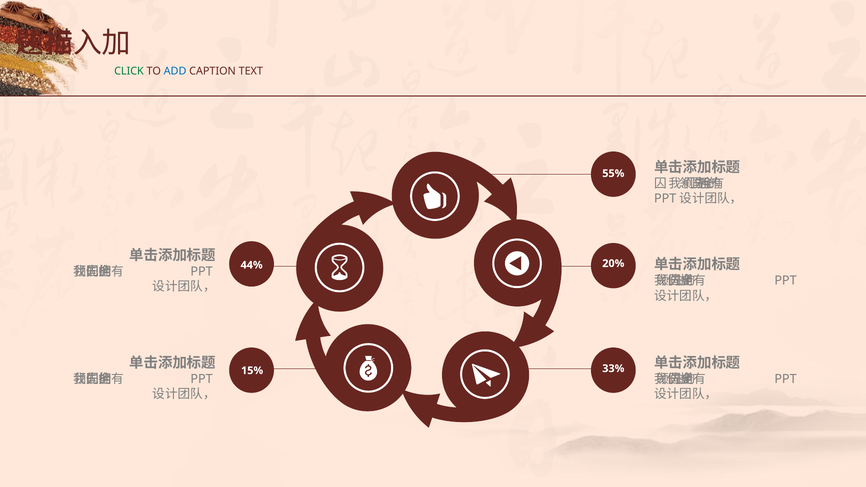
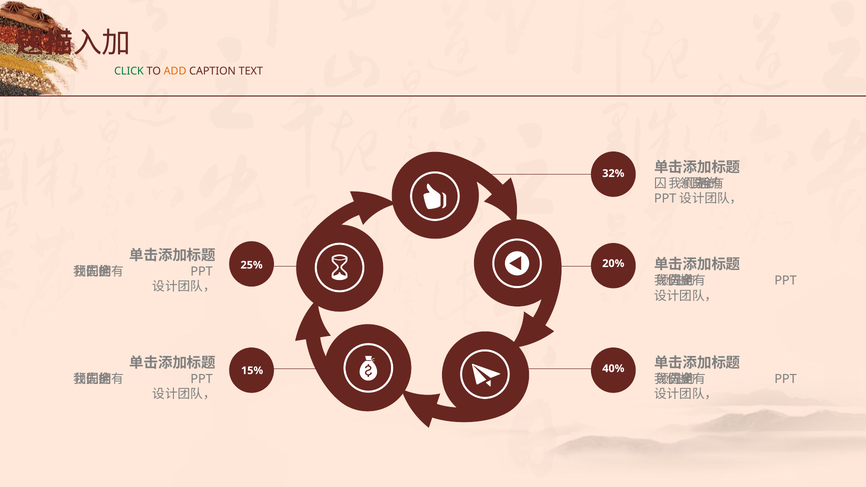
ADD colour: blue -> orange (175, 71)
55%: 55% -> 32% (613, 174)
44%: 44% -> 25% (252, 265)
33%: 33% -> 40% (613, 369)
